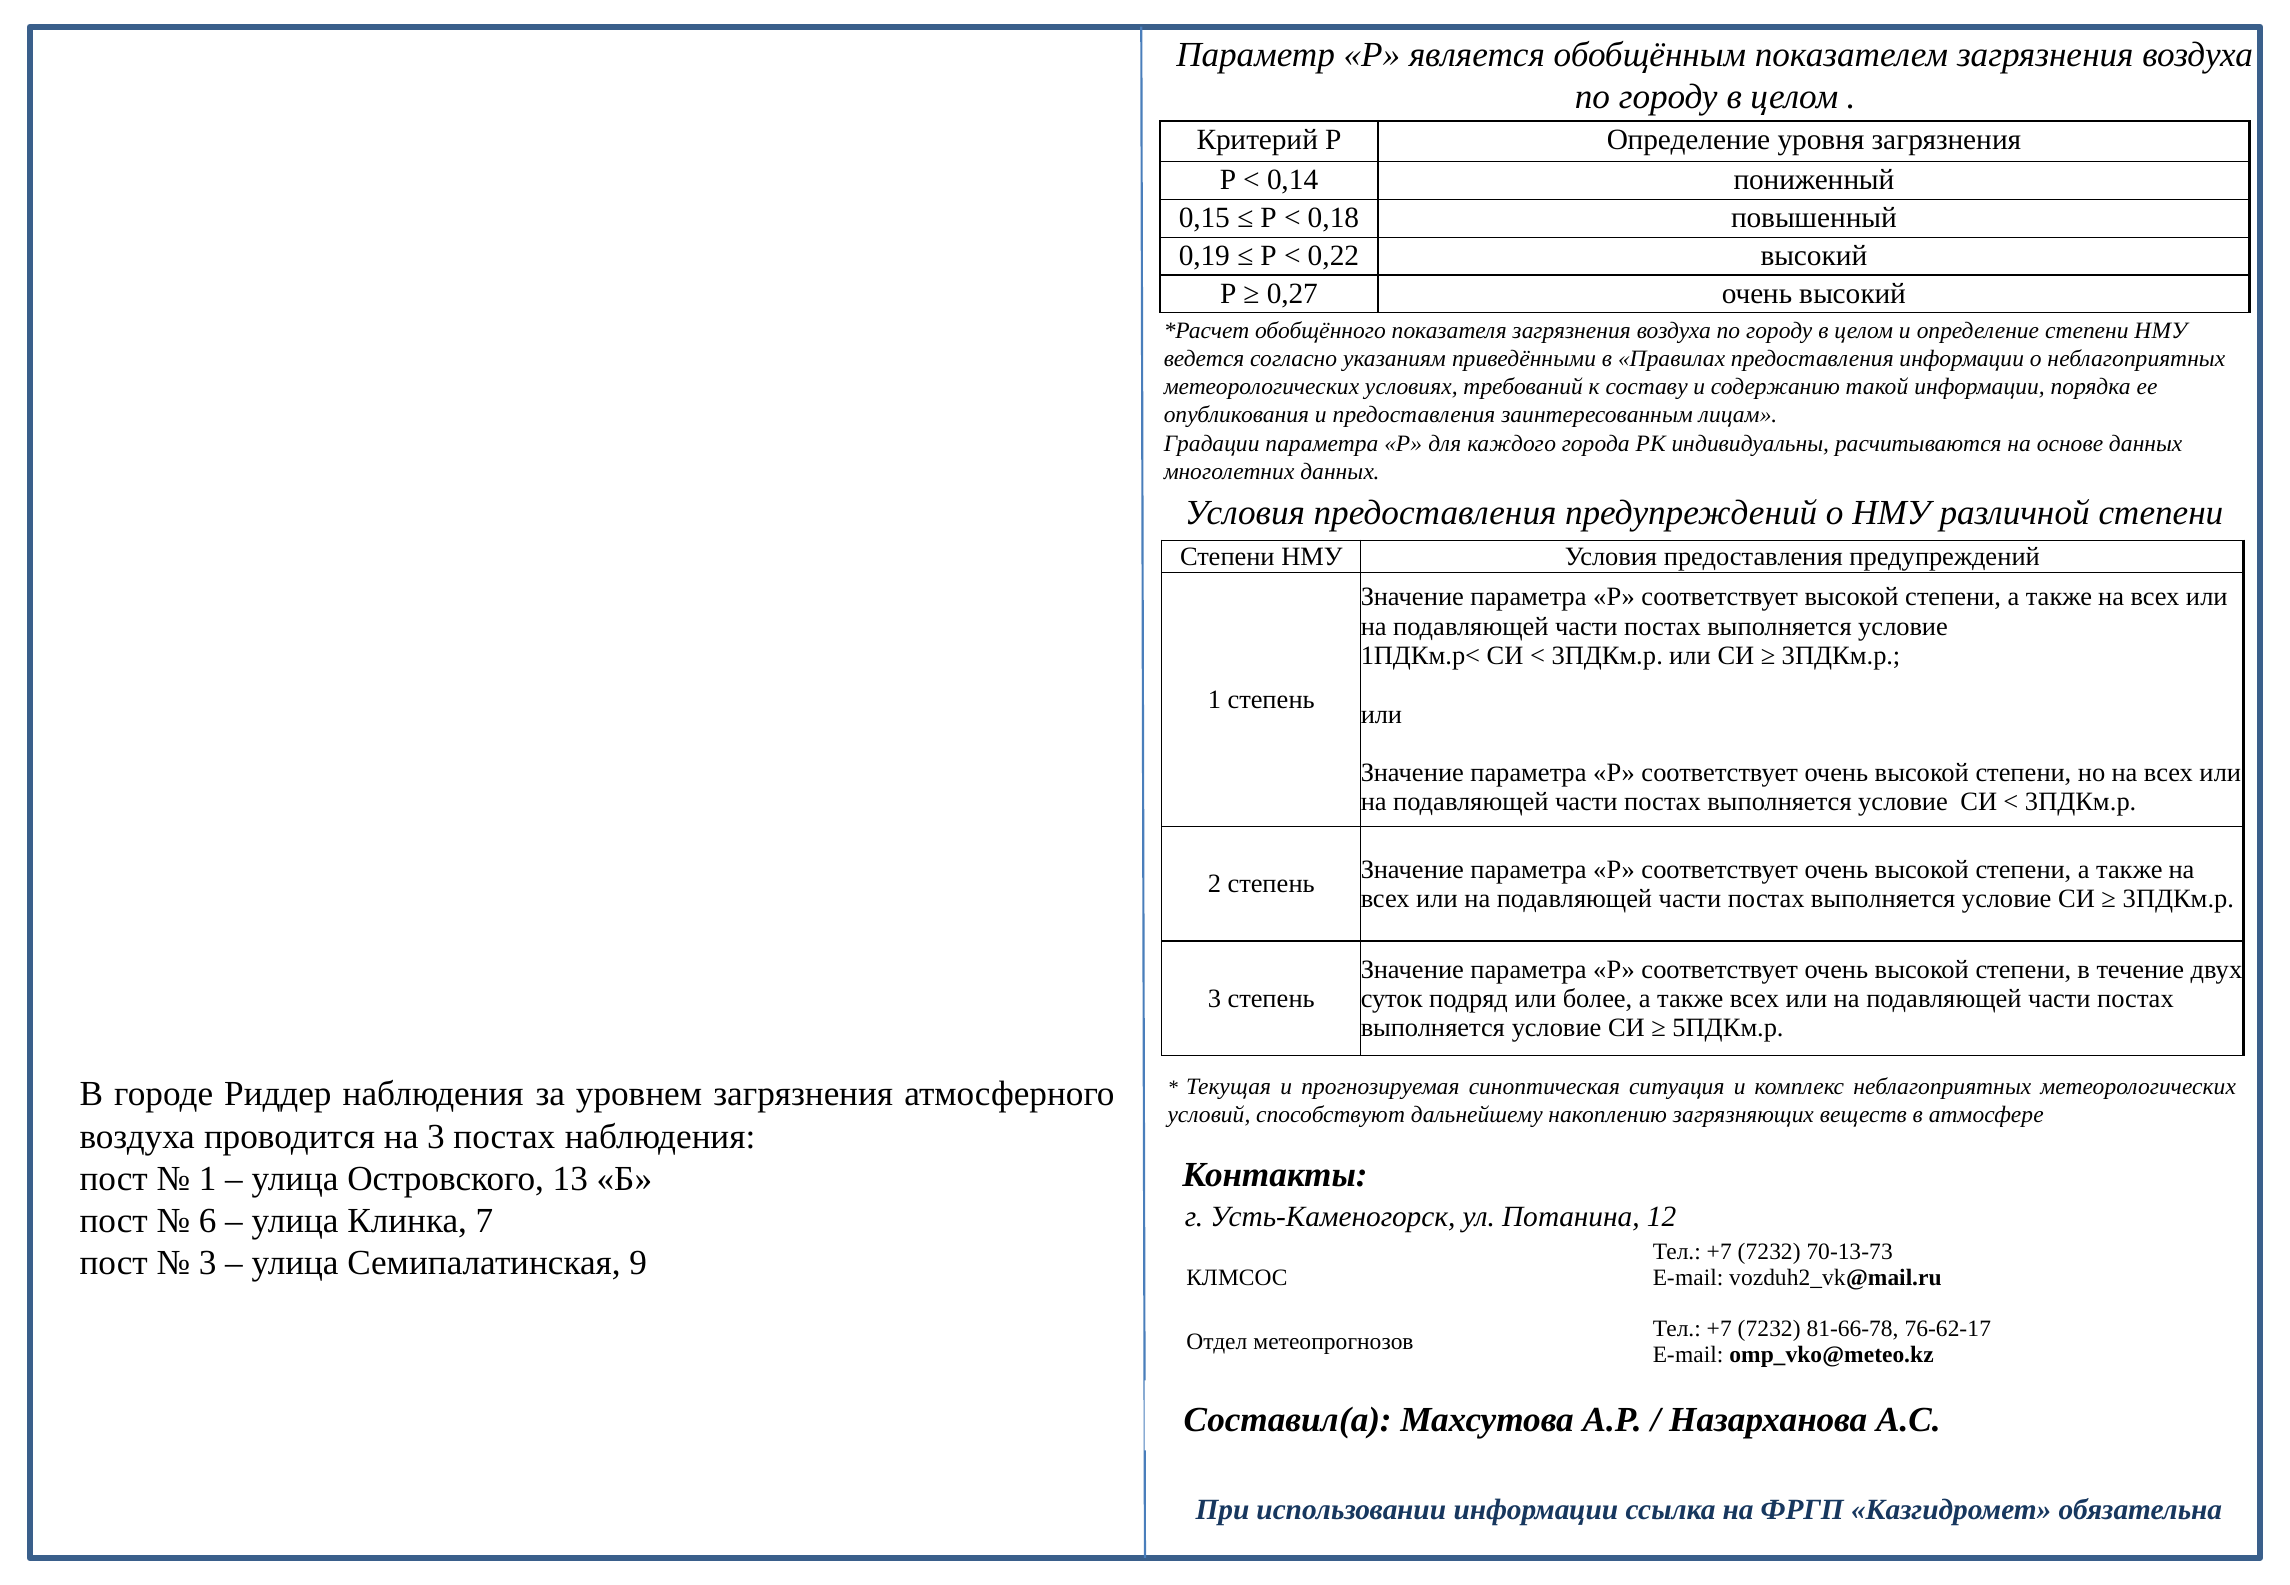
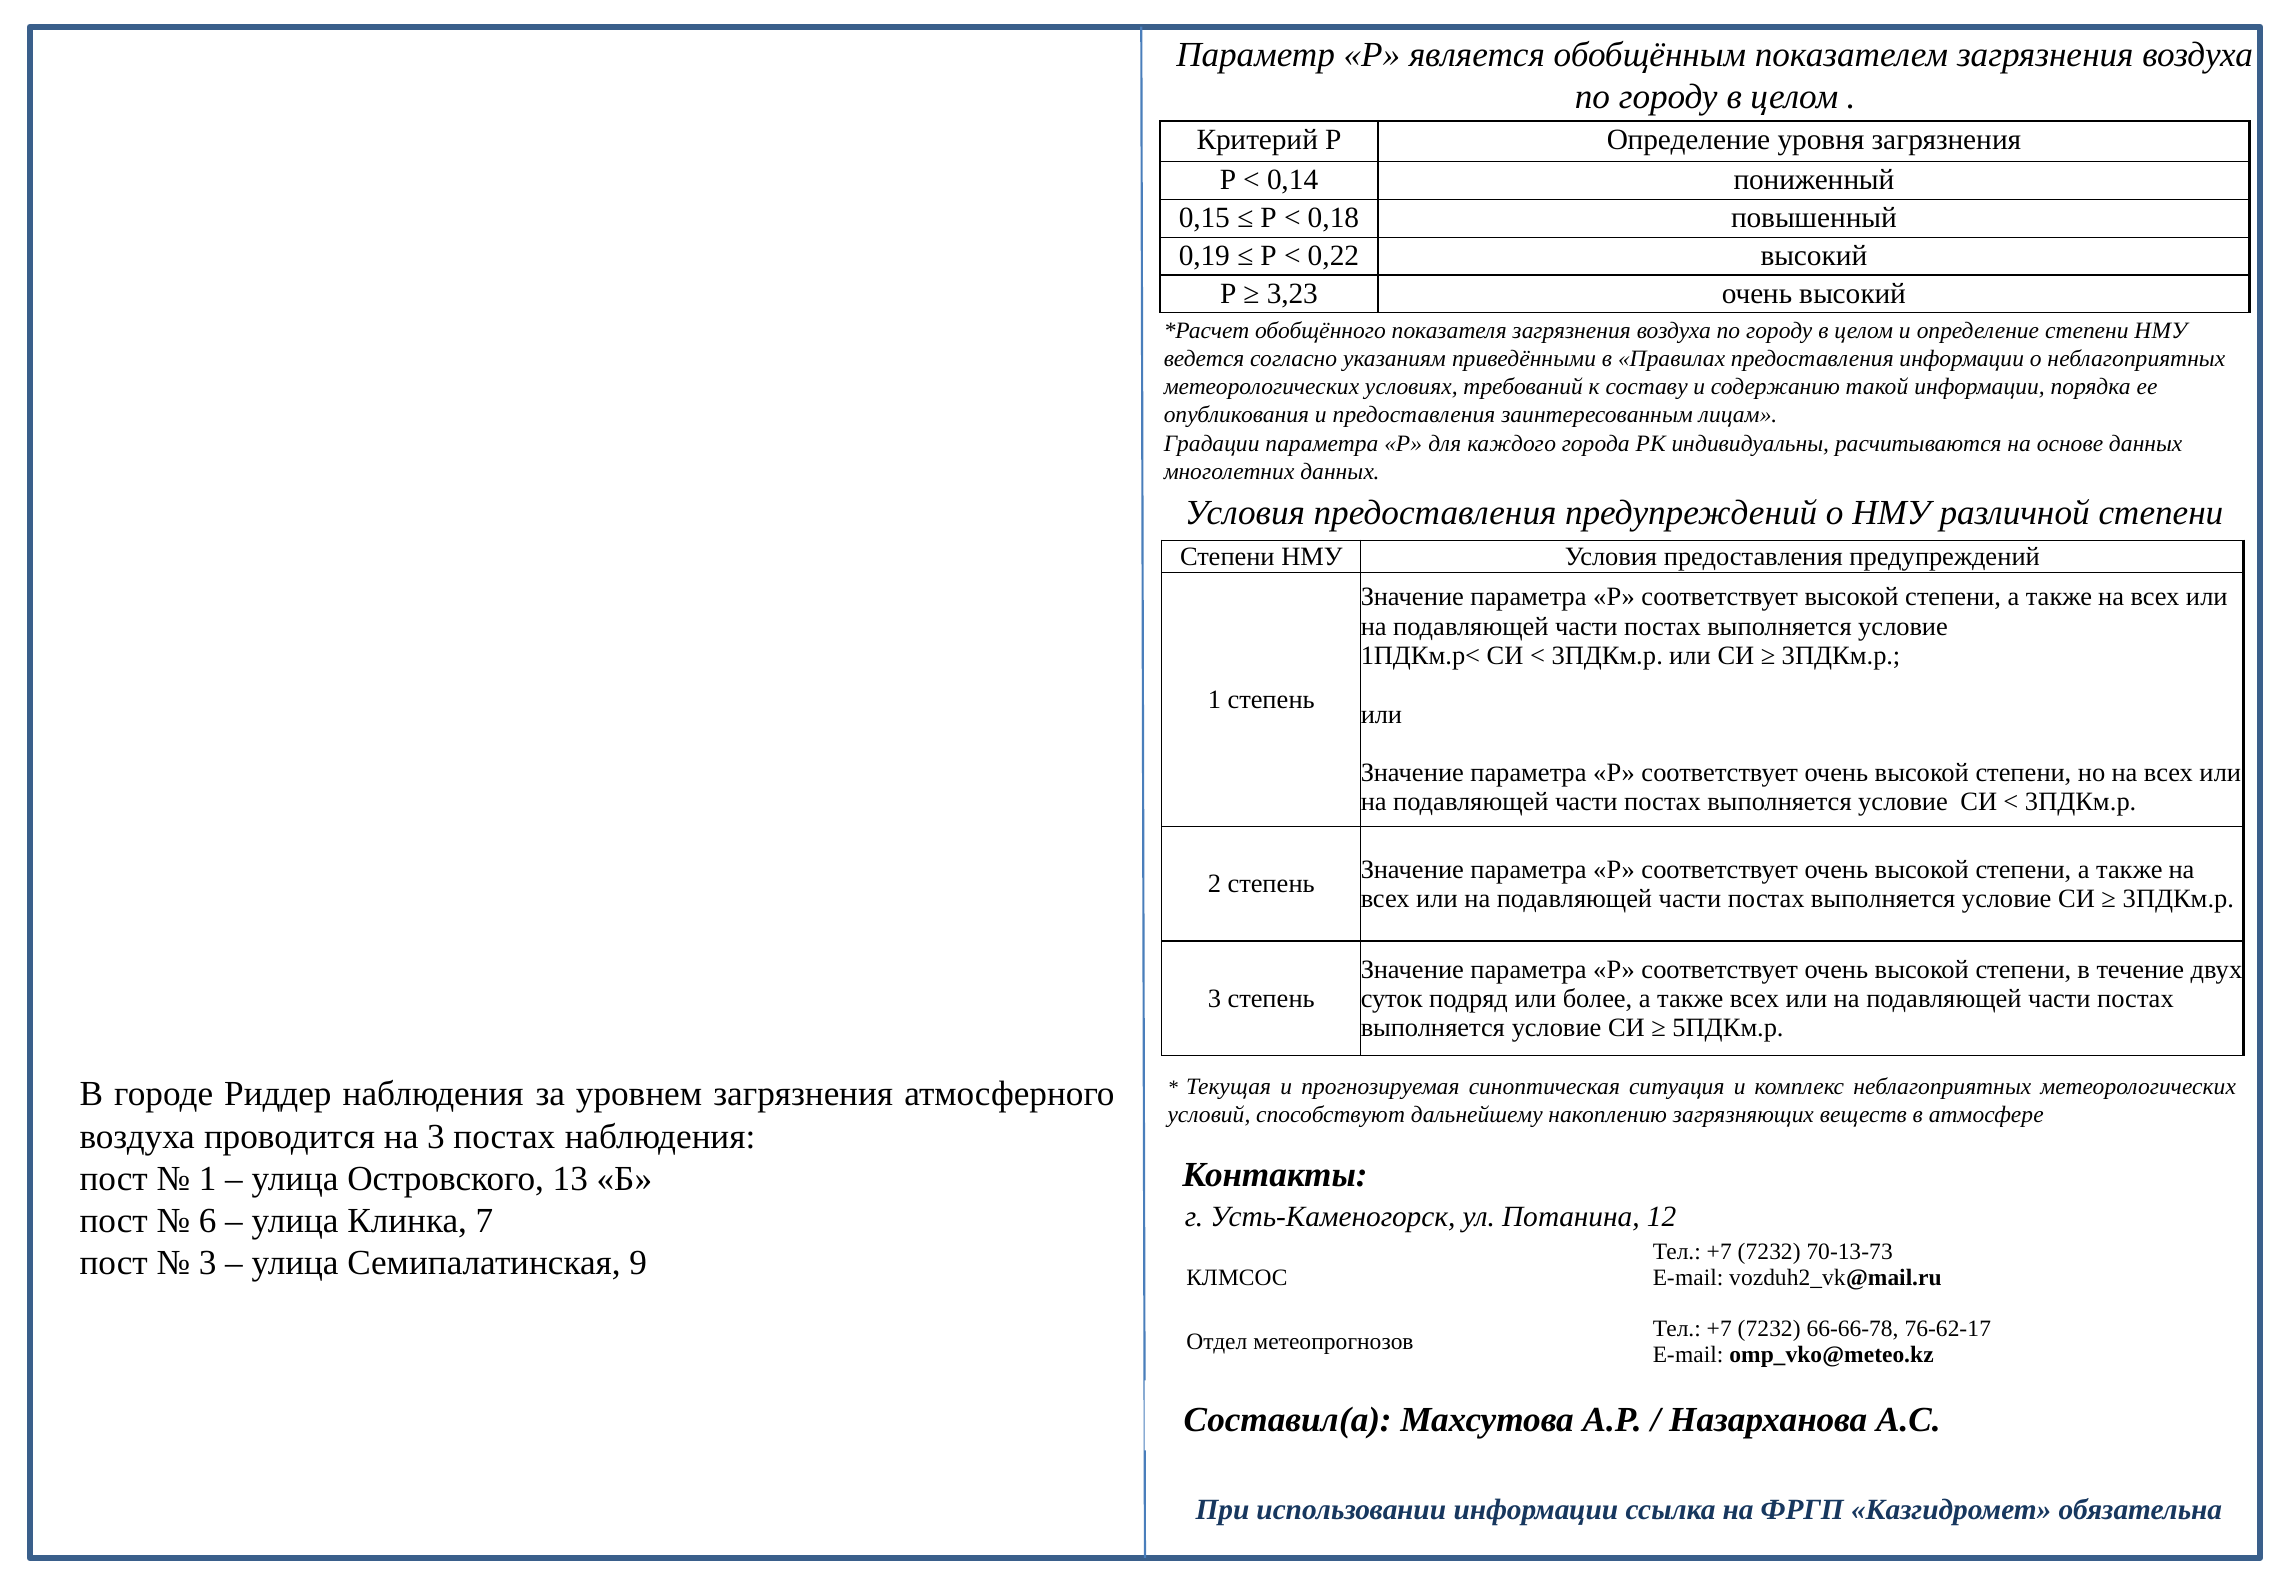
0,27: 0,27 -> 3,23 (1292, 294)
81-66-78: 81-66-78 -> 66-66-78 (1853, 1329)
